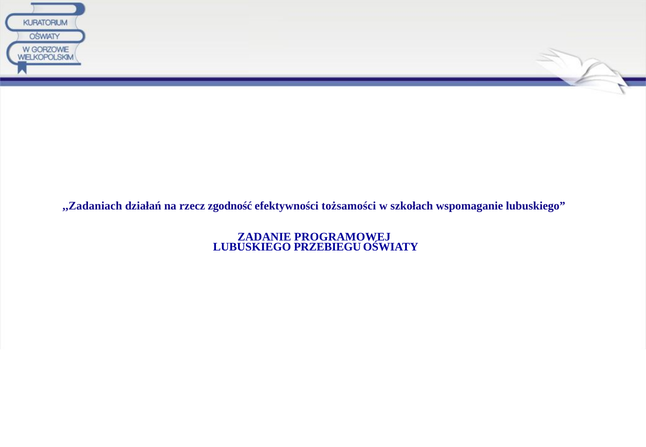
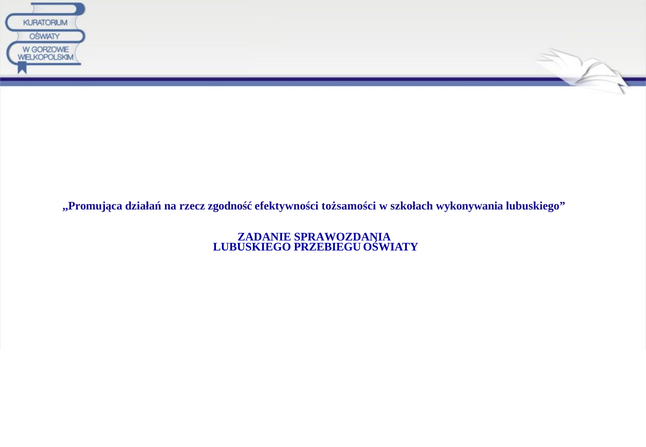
,,Zadaniach: ,,Zadaniach -> ,,Promująca (92, 206)
wspomaganie: wspomaganie -> wykonywania (470, 206)
PROGRAMOWEJ: PROGRAMOWEJ -> SPRAWOZDANIA (342, 237)
